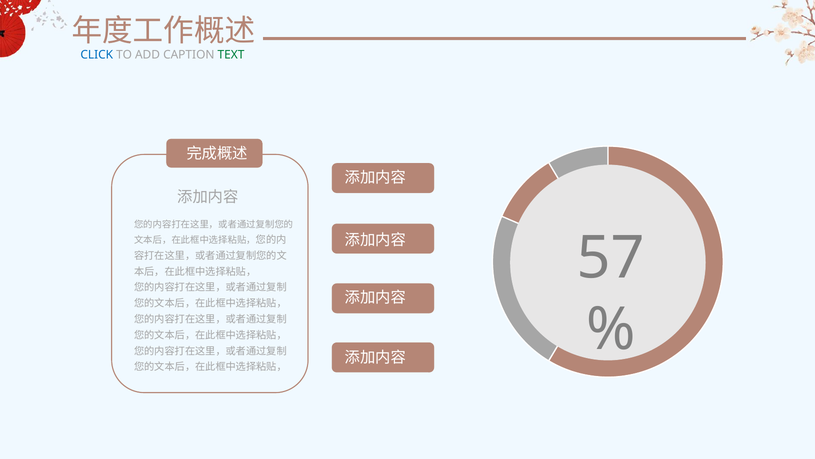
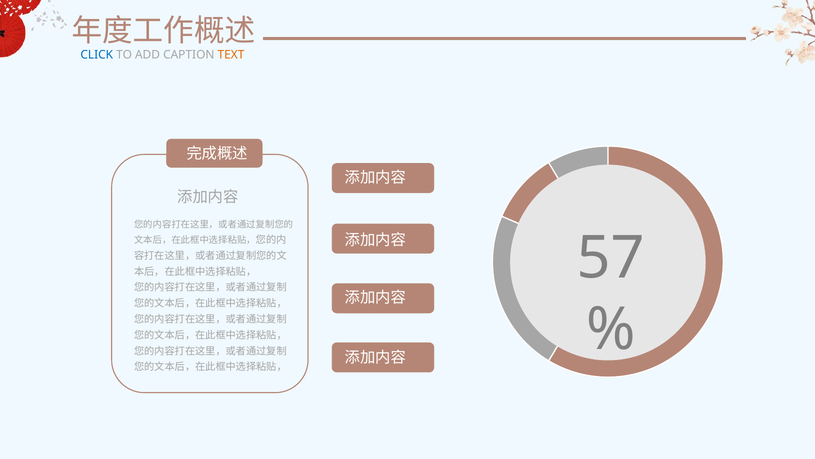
TEXT colour: green -> orange (231, 55)
